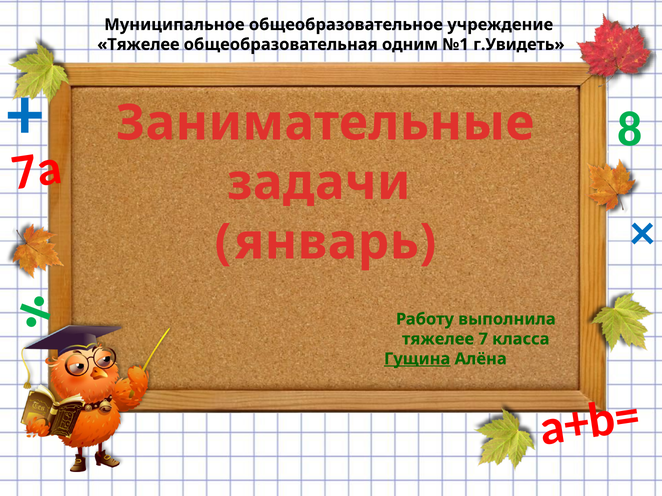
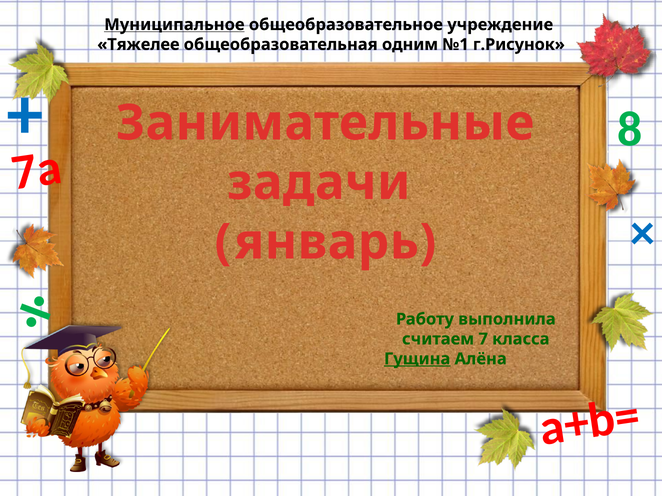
Муниципальное underline: none -> present (174, 25)
г.Увидеть: г.Увидеть -> г.Рисунок (519, 45)
тяжелее: тяжелее -> считаем (438, 339)
